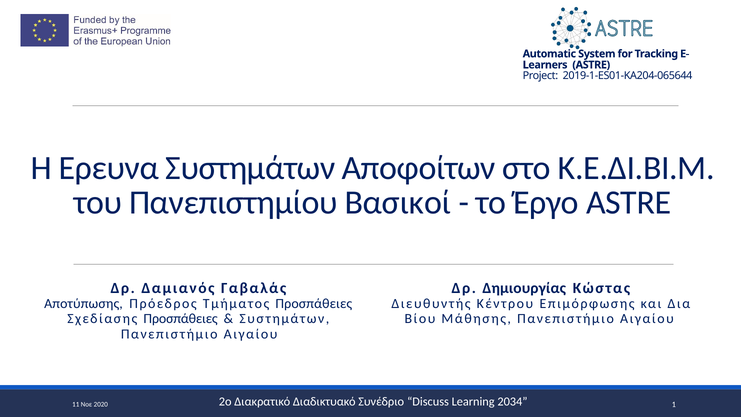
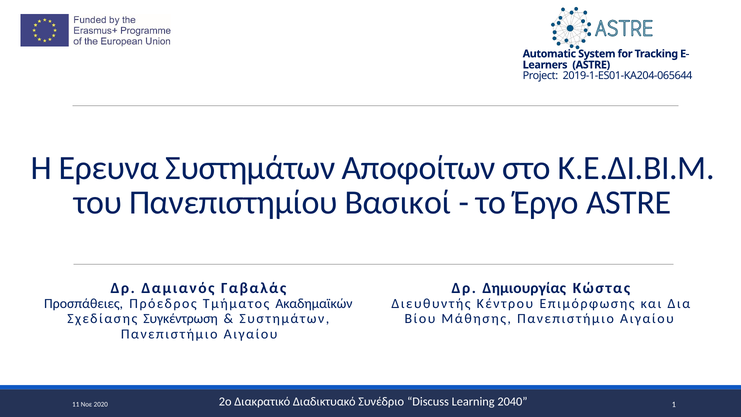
Αποτύπωσης: Αποτύπωσης -> Προσπάθειες (84, 304)
Τμήματος Προσπάθειες: Προσπάθειες -> Ακαδημαϊκών (314, 304)
Σχεδίασης Προσπάθειες: Προσπάθειες -> Συγκέντρωση (181, 319)
2034: 2034 -> 2040 (512, 402)
